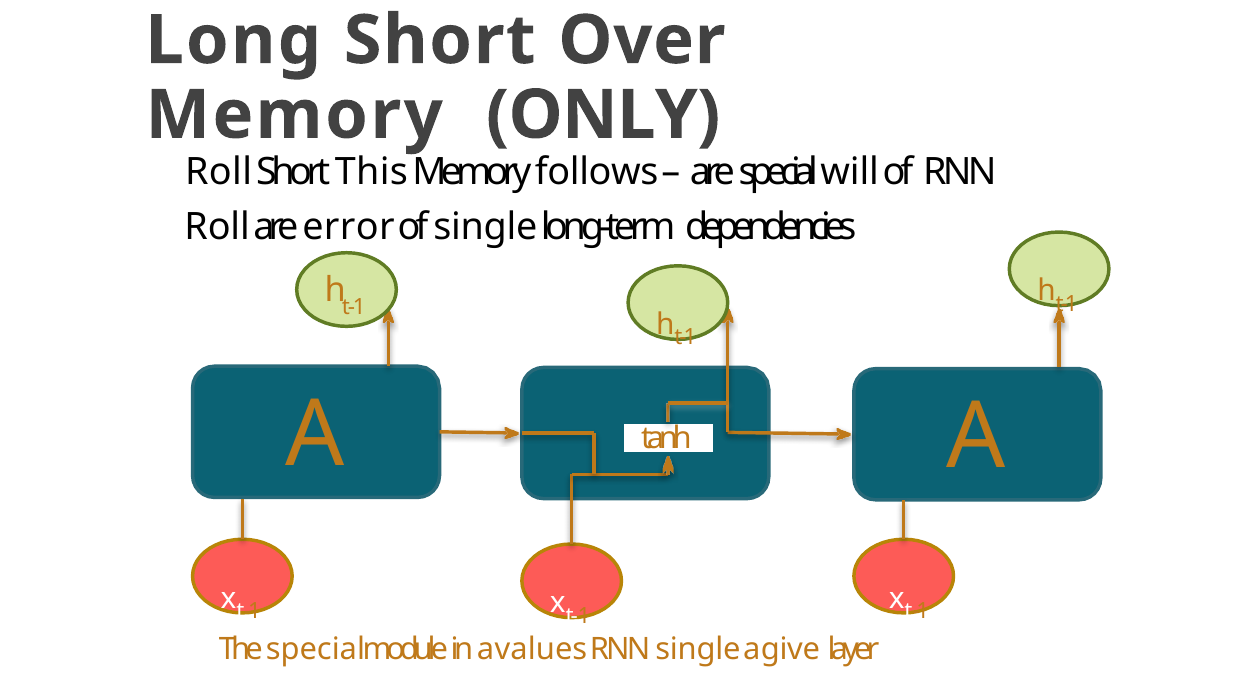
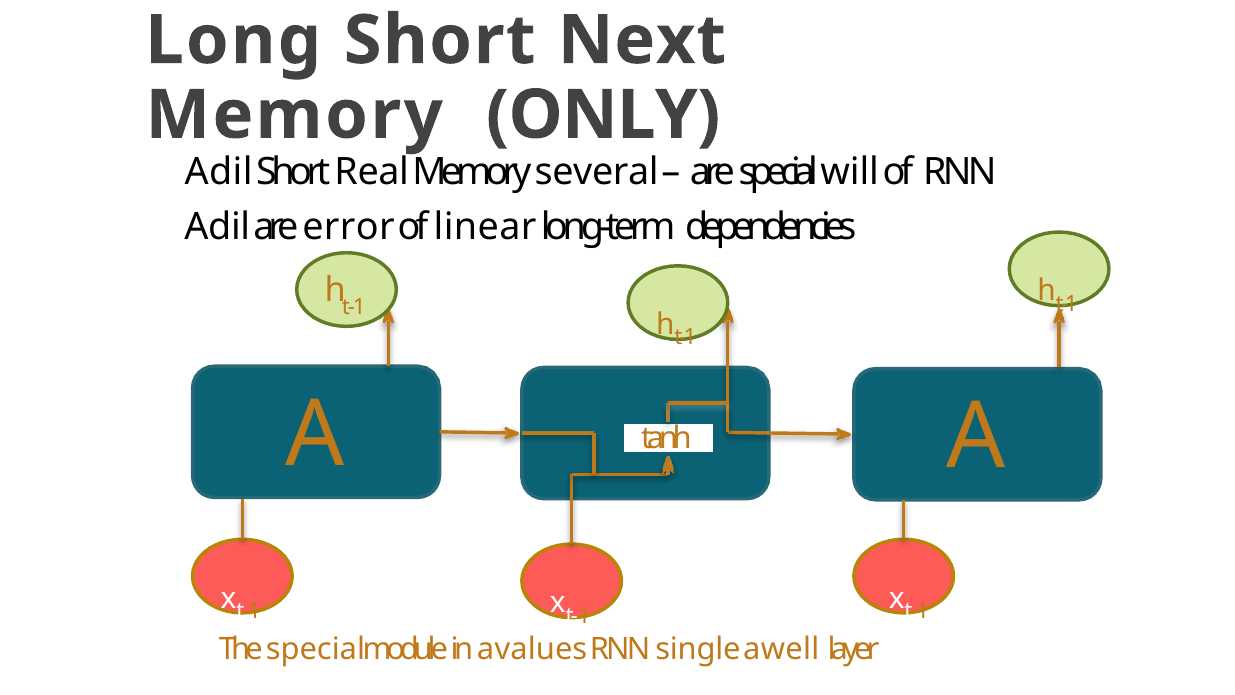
Over: Over -> Next (642, 40)
Roll: Roll -> Adil (219, 172)
This: This -> Real (372, 172)
follows: follows -> several (597, 172)
Roll: Roll -> Adil (217, 227)
of single: single -> linear (485, 227)
give: give -> well (790, 649)
